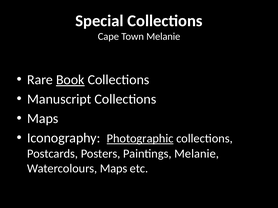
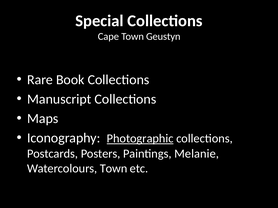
Town Melanie: Melanie -> Geustyn (163, 37)
Book underline: present -> none (70, 80)
Watercolours Maps: Maps -> Town (114, 169)
